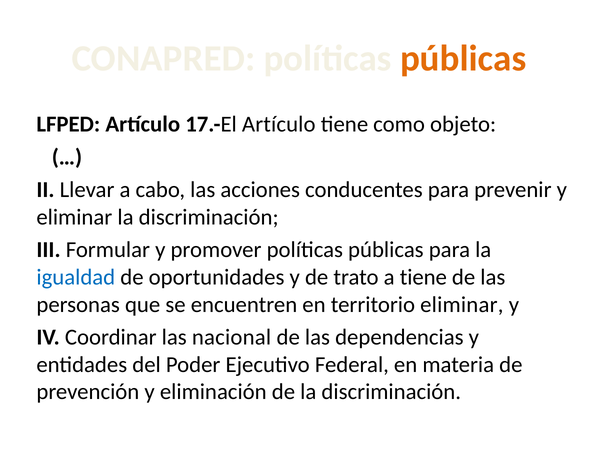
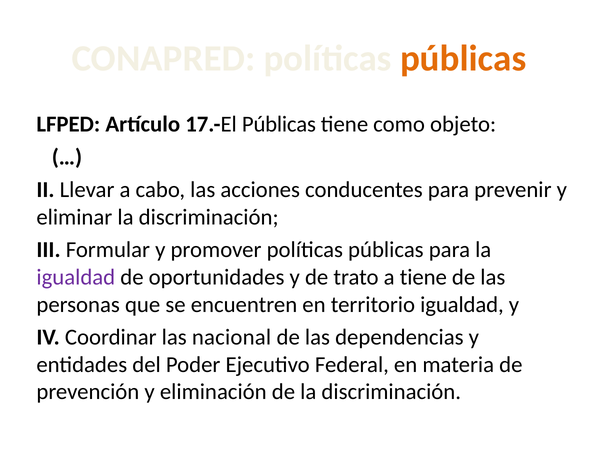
17.-El Artículo: Artículo -> Públicas (279, 125)
igualdad colour: blue -> purple (76, 277)
territorio eliminar: eliminar -> igualdad (462, 305)
